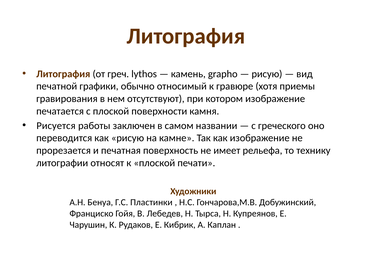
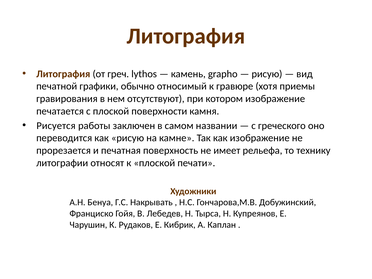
Пластинки: Пластинки -> Накрывать (151, 202)
